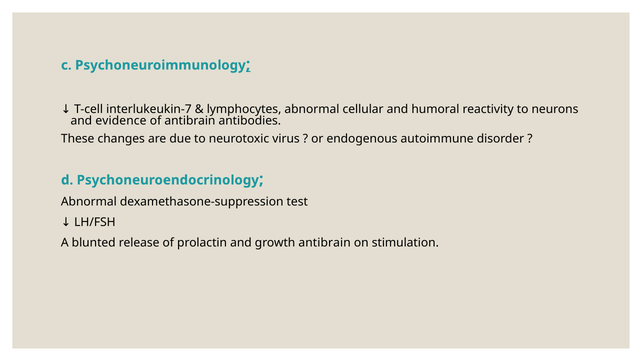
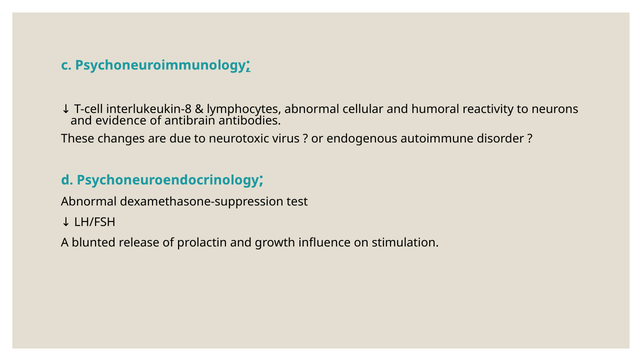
interlukeukin-7: interlukeukin-7 -> interlukeukin-8 (149, 109)
growth antibrain: antibrain -> influence (325, 243)
